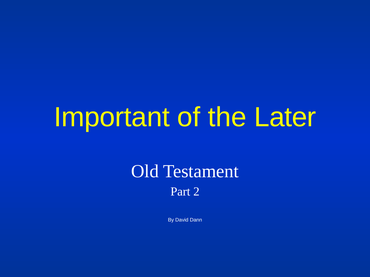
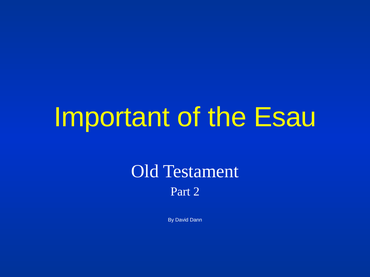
Later: Later -> Esau (285, 118)
